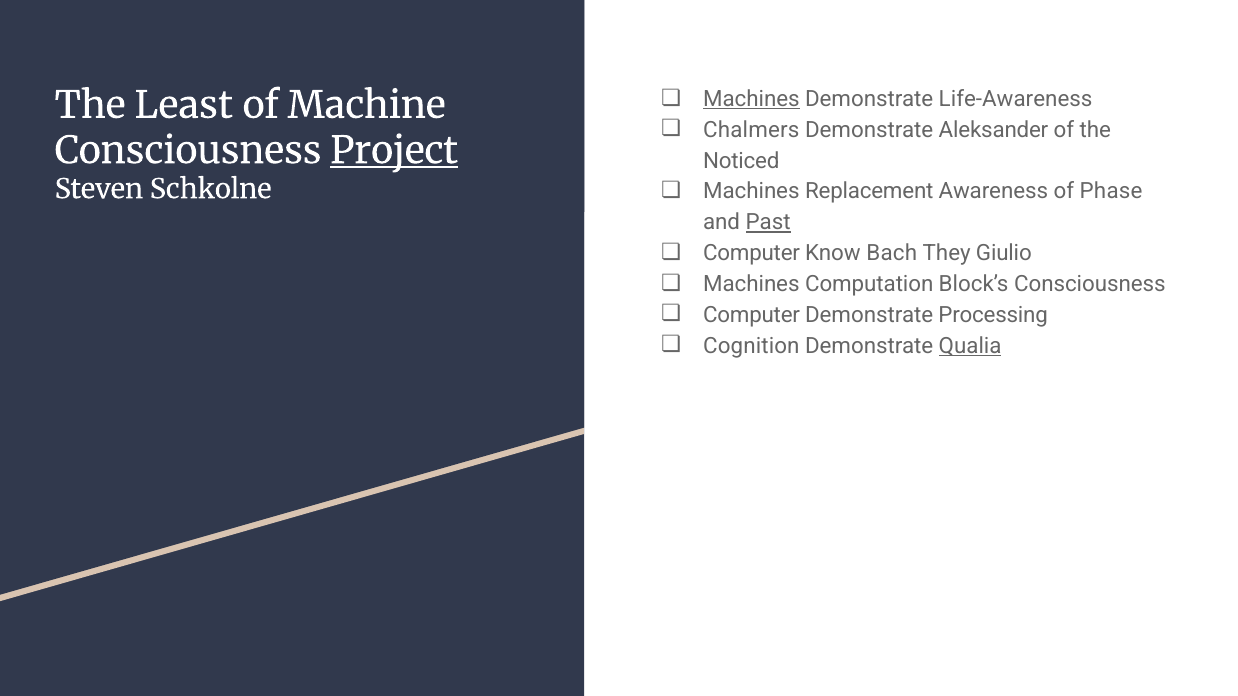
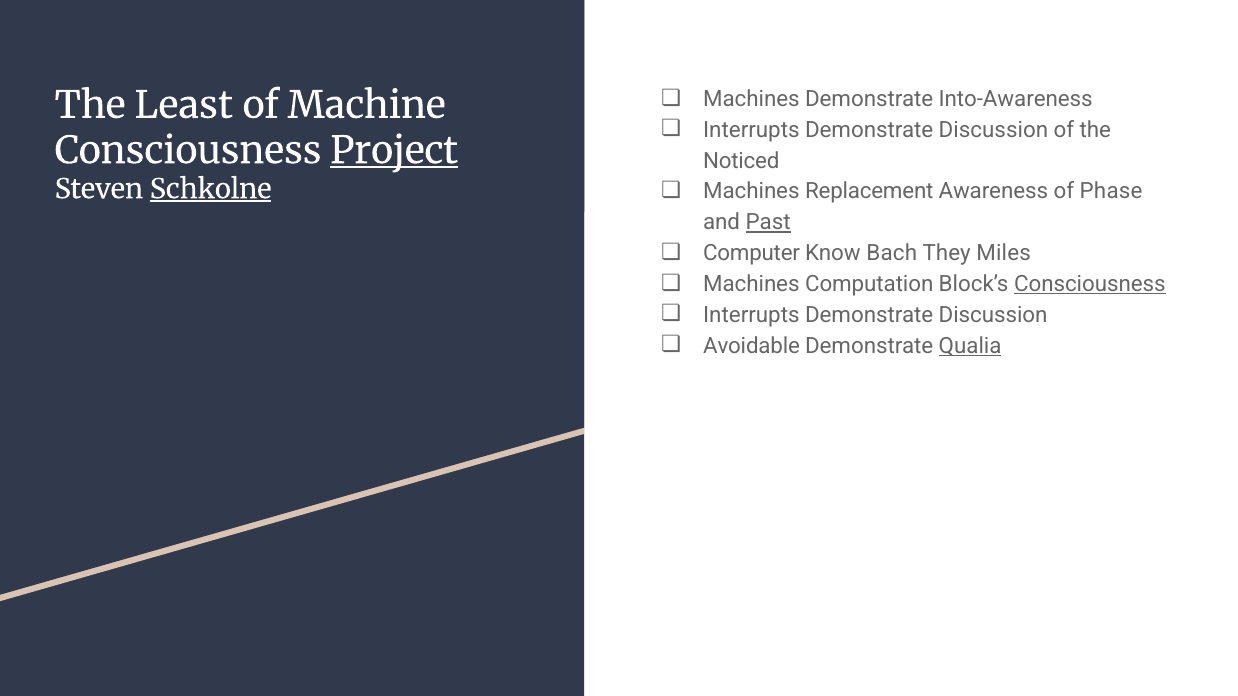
Machines underline: present -> none (751, 99)
Life-Awareness: Life-Awareness -> Into-Awareness (1016, 99)
Chalmers: Chalmers -> Interrupts (751, 130)
Aleksander: Aleksander -> Discussion (993, 130)
Schkolne underline: none -> present (211, 189)
Giulio: Giulio -> Miles (1004, 253)
Consciousness underline: none -> present (1090, 284)
Computer: Computer -> Interrupts (751, 315)
Processing: Processing -> Discussion (993, 315)
Cognition: Cognition -> Avoidable (751, 346)
